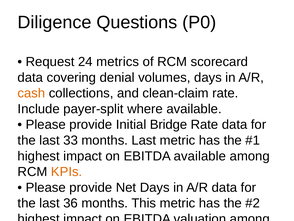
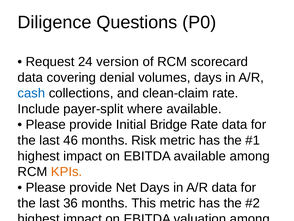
metrics: metrics -> version (118, 62)
cash colour: orange -> blue (31, 93)
33: 33 -> 46 (71, 140)
months Last: Last -> Risk (144, 140)
